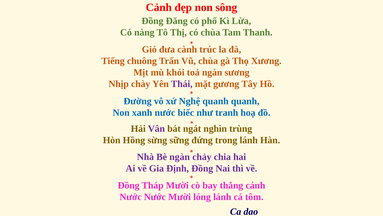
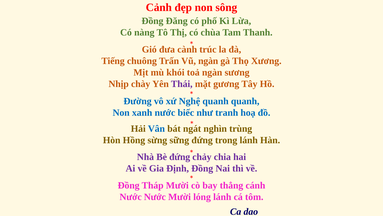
Vũ chùa: chùa -> ngàn (208, 61)
Vân colour: purple -> blue (156, 128)
Bè ngàn: ngàn -> đứng (180, 157)
